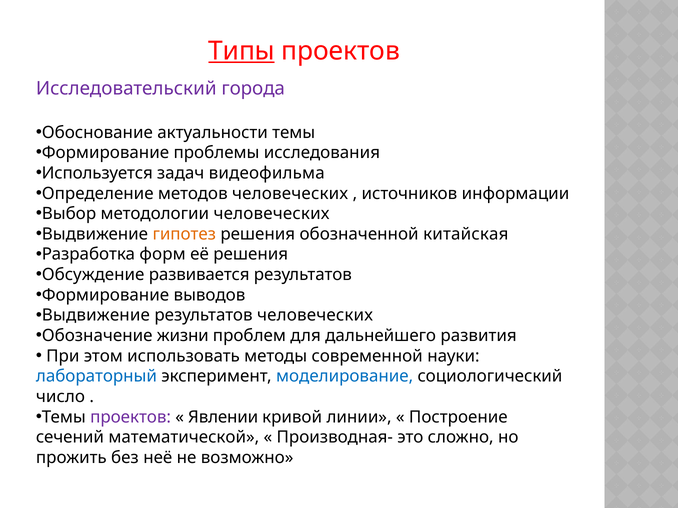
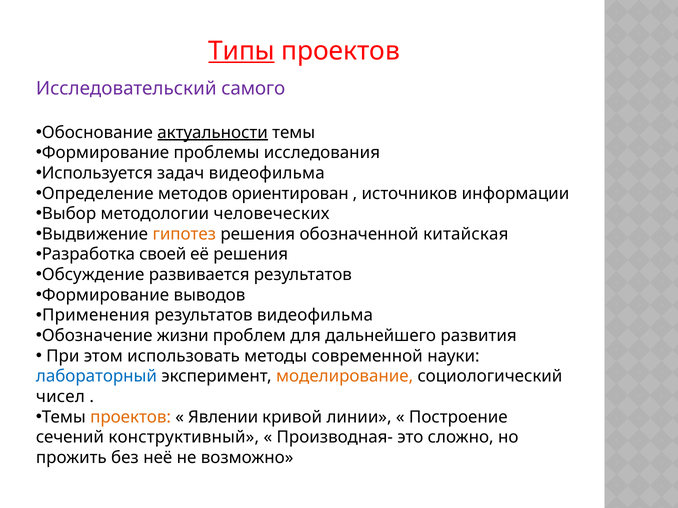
города: города -> самого (253, 89)
актуальности underline: none -> present (213, 133)
методов человеческих: человеческих -> ориентирован (290, 194)
форм: форм -> своей (163, 255)
Выдвижение: Выдвижение -> Применения (96, 316)
результатов человеческих: человеческих -> видеофильма (315, 316)
моделирование colour: blue -> orange (345, 377)
число: число -> чисел (60, 397)
проектов colour: purple -> orange (131, 417)
математической: математической -> конструктивный (184, 438)
